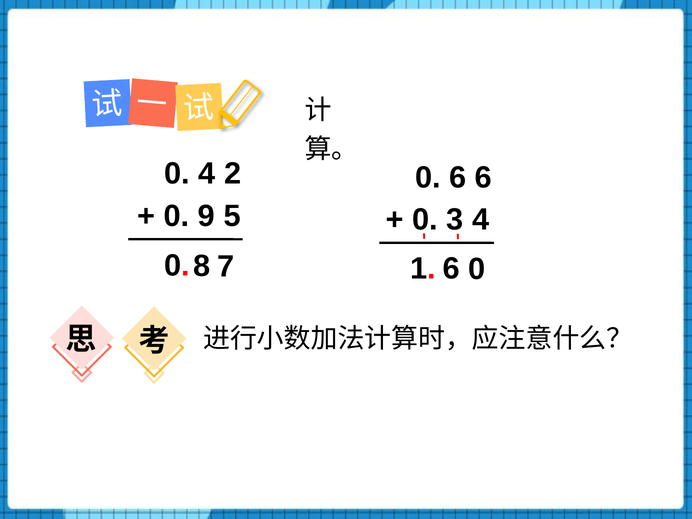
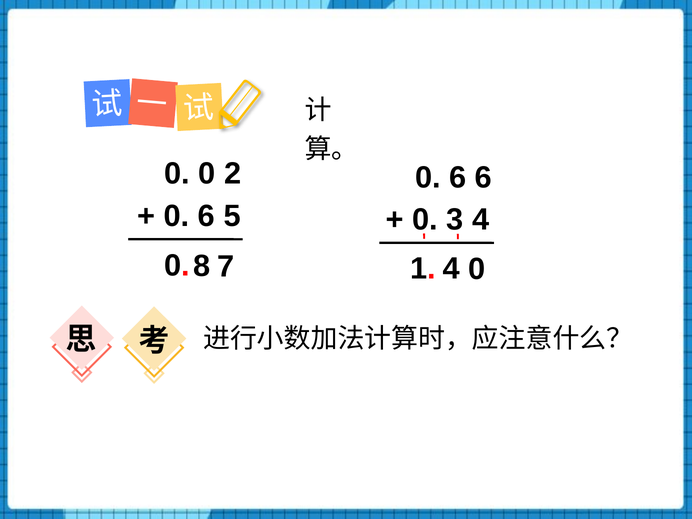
0 4: 4 -> 0 (207, 174)
9: 9 -> 6 (206, 216)
8 6: 6 -> 4 (452, 269)
